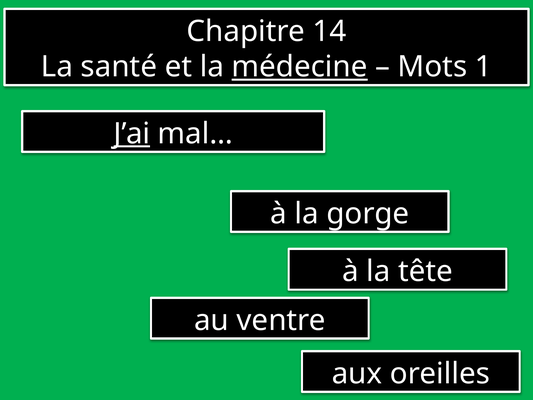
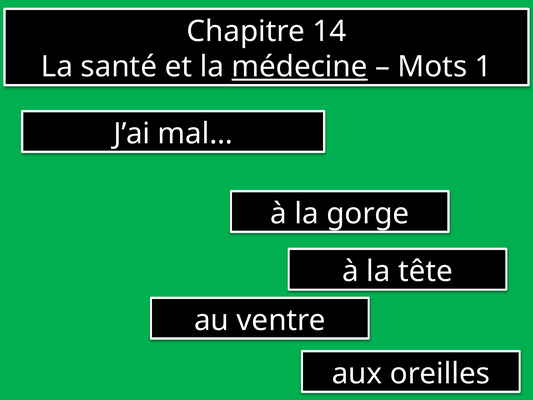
J’ai underline: present -> none (132, 134)
